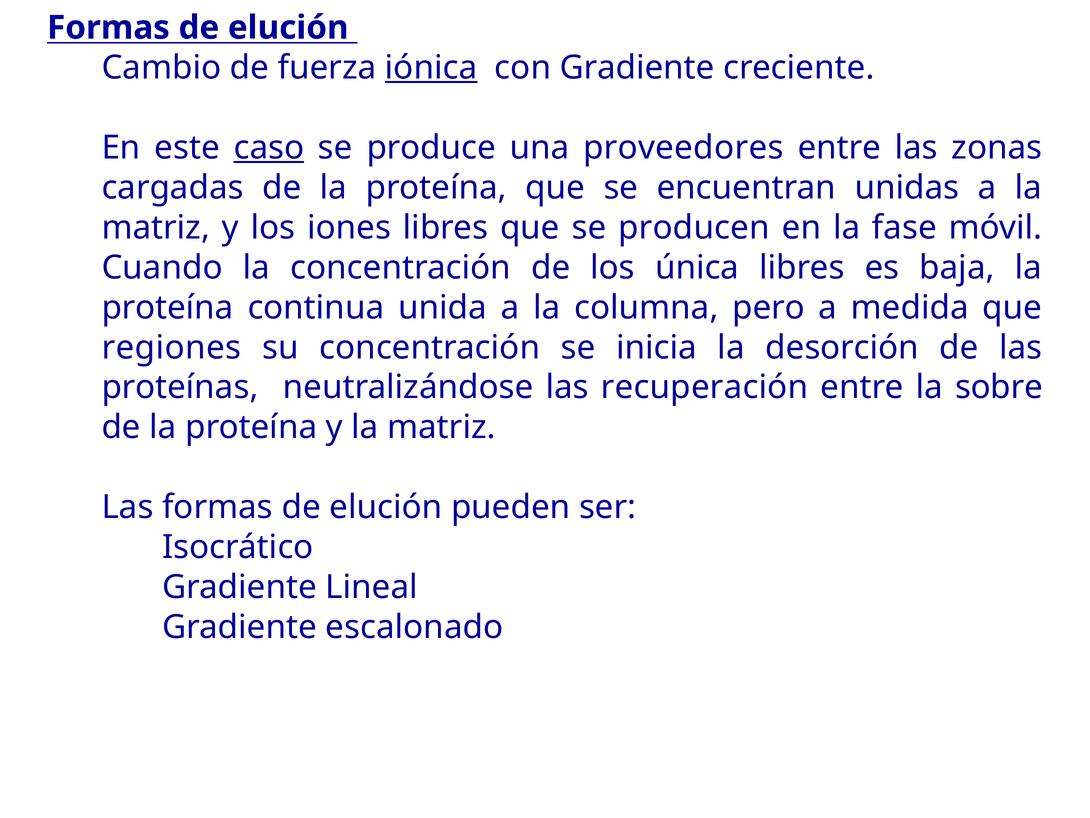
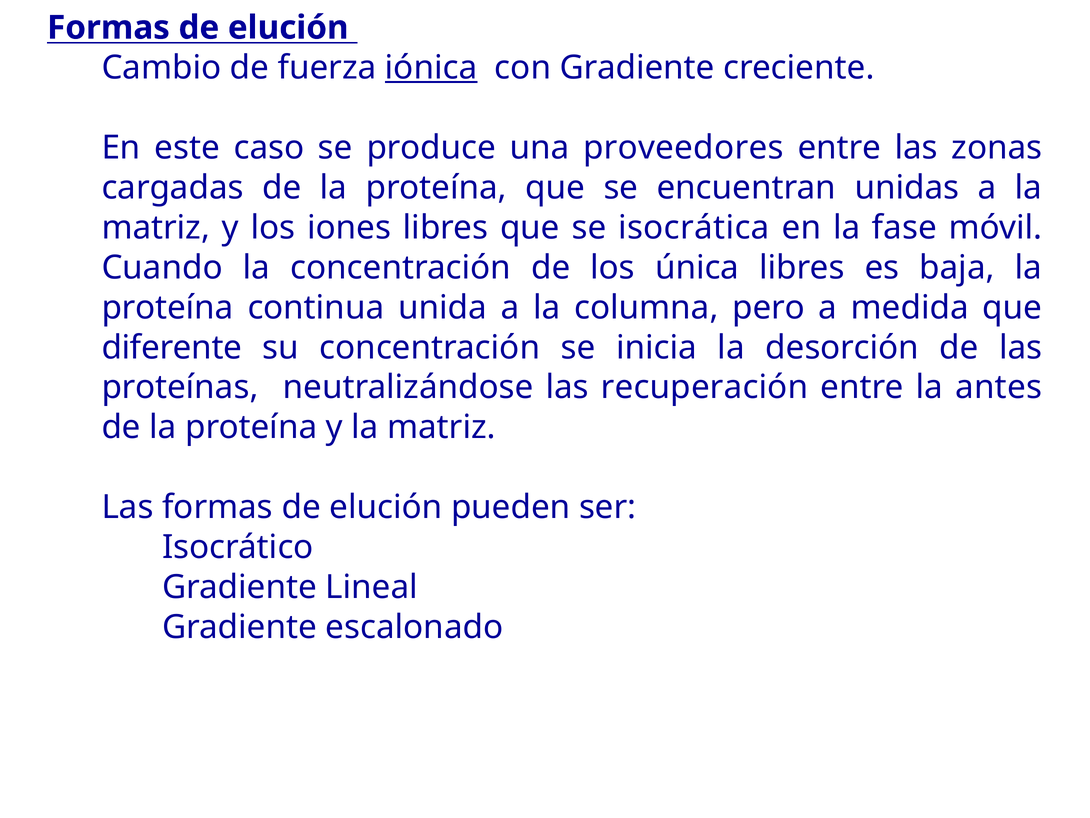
caso underline: present -> none (269, 148)
producen: producen -> isocrática (694, 227)
regiones: regiones -> diferente (172, 347)
sobre: sobre -> antes (999, 387)
